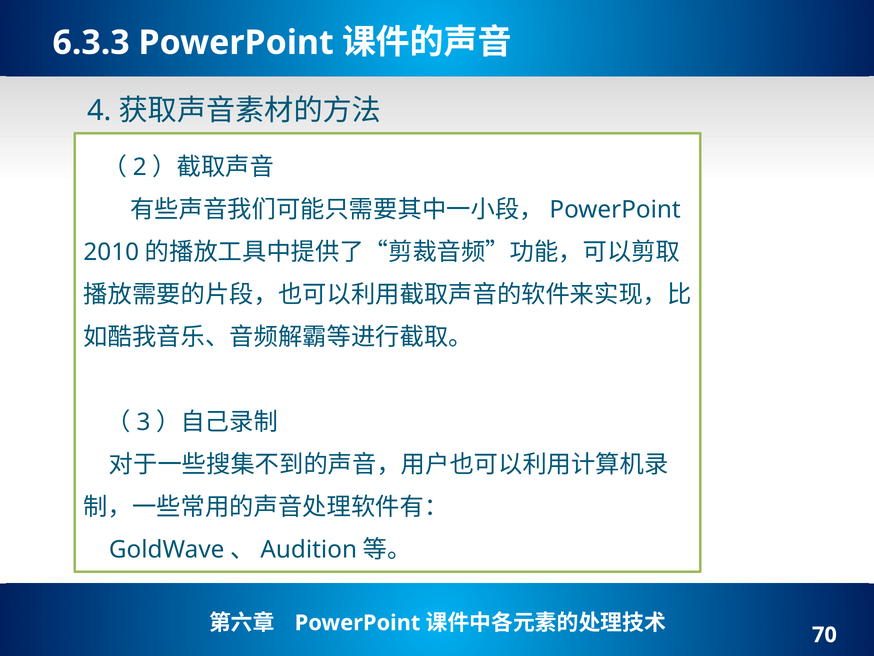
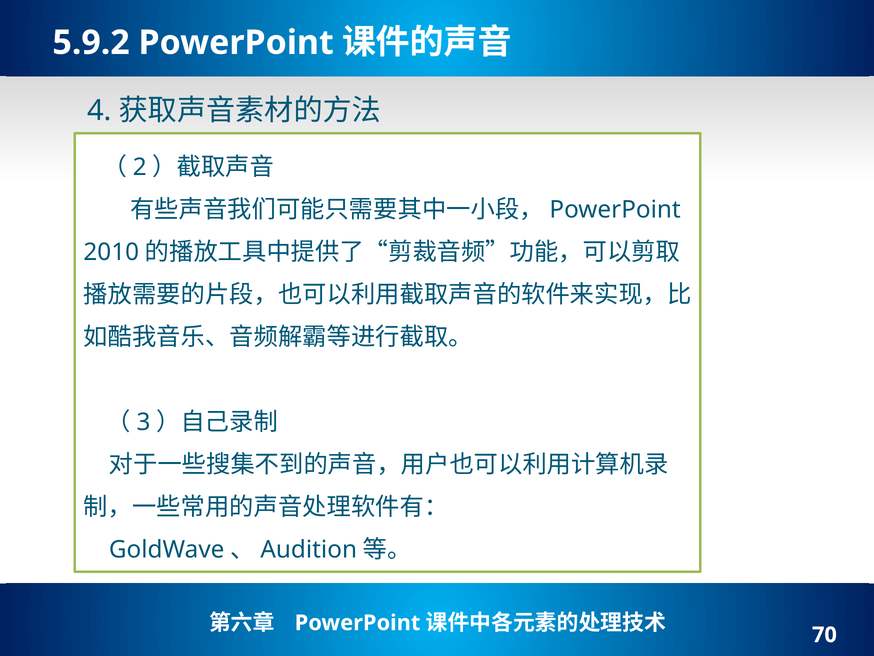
6.3.3: 6.3.3 -> 5.9.2 (91, 43)
